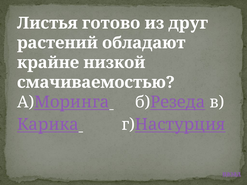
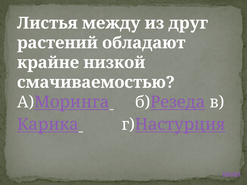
готово: готово -> между (111, 23)
